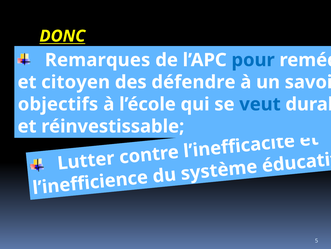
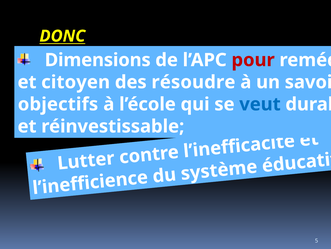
Remarques: Remarques -> Dimensions (98, 60)
pour colour: blue -> red (253, 60)
défendre: défendre -> résoudre (193, 82)
